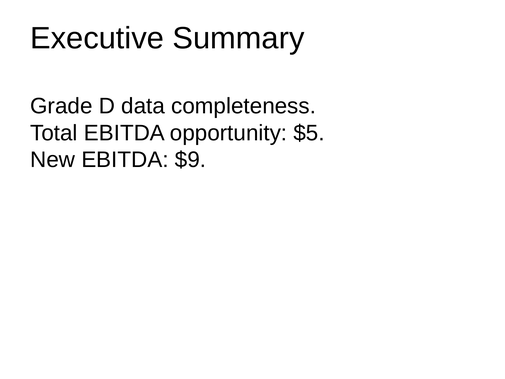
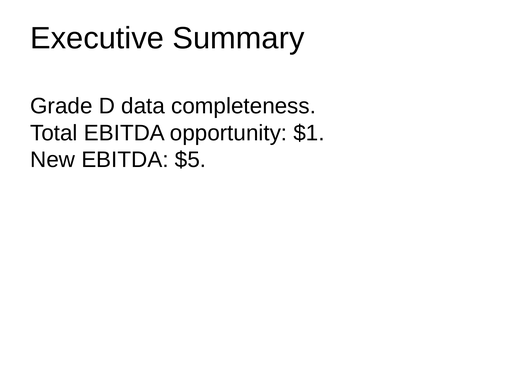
$5: $5 -> $1 (309, 133)
$9: $9 -> $5 (191, 160)
